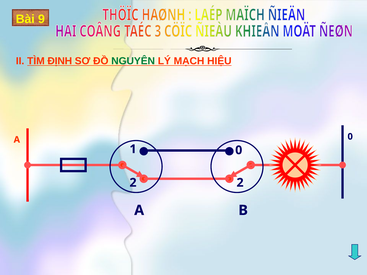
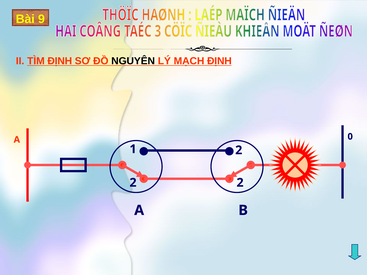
NGUYÊN colour: green -> black (133, 61)
MẠCH HIỆU: HIỆU -> ĐỊNH (219, 61)
1 0: 0 -> 2 (239, 150)
